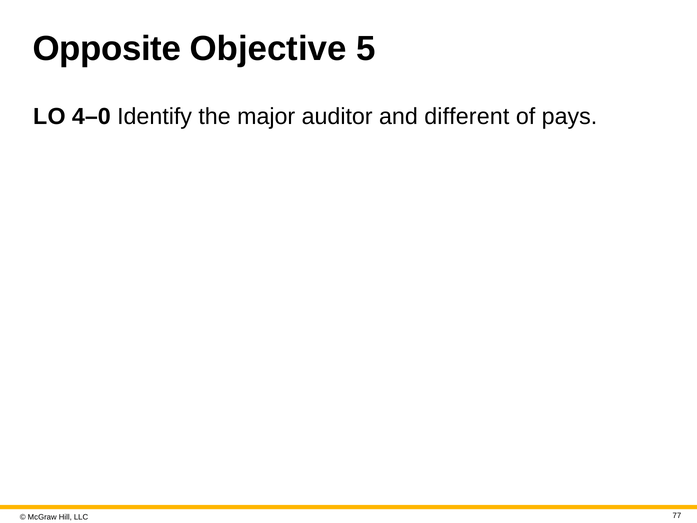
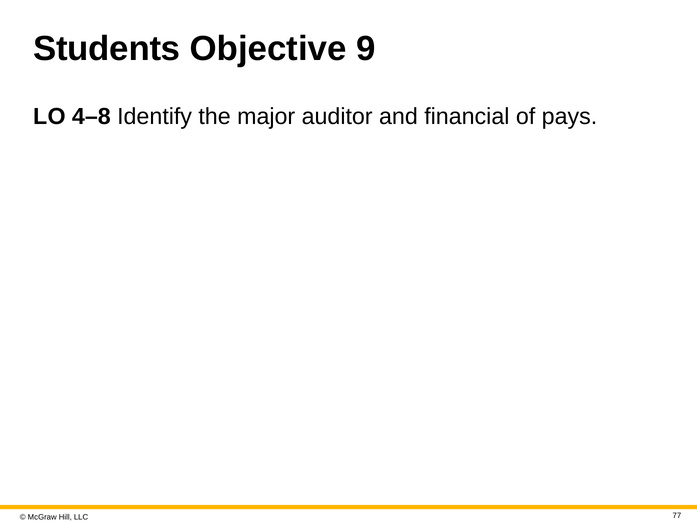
Opposite: Opposite -> Students (107, 49)
5: 5 -> 9 (366, 49)
4–0: 4–0 -> 4–8 (91, 116)
different: different -> financial (467, 116)
